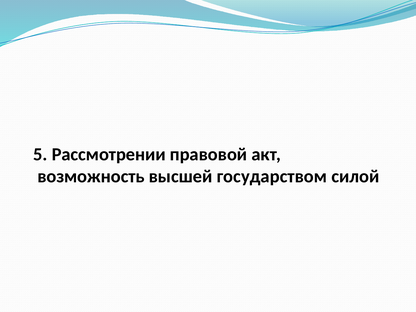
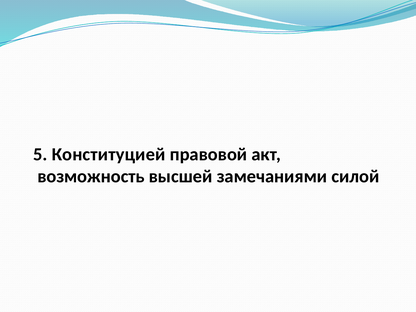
Рассмотрении: Рассмотрении -> Конституцией (109, 154)
государством: государством -> замечаниями (272, 177)
